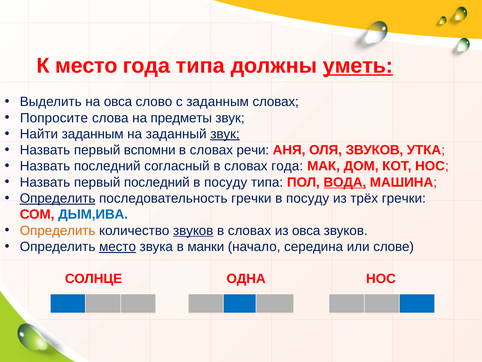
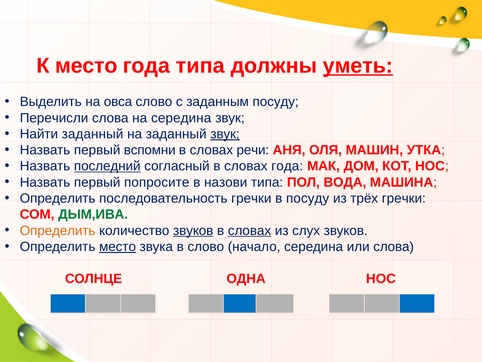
заданным словах: словах -> посуду (276, 102)
Попросите: Попросите -> Перечисли (54, 118)
на предметы: предметы -> середина (181, 118)
Найти заданным: заданным -> заданный (93, 134)
ОЛЯ ЗВУКОВ: ЗВУКОВ -> МАШИН (374, 150)
последний underline: none -> present (107, 166)
первый последний: последний -> попросите (157, 182)
посуду: посуду -> назови (226, 182)
ВОДА underline: present -> none (345, 182)
Определить underline: present -> none (58, 198)
ДЫМ,ИВА colour: blue -> green (93, 214)
словах underline: none -> present (250, 230)
из овса: овса -> слух (306, 230)
в манки: манки -> слово (206, 246)
или слове: слове -> слова (394, 246)
